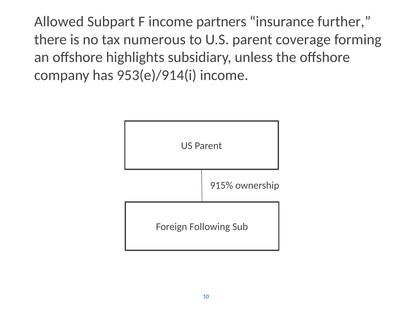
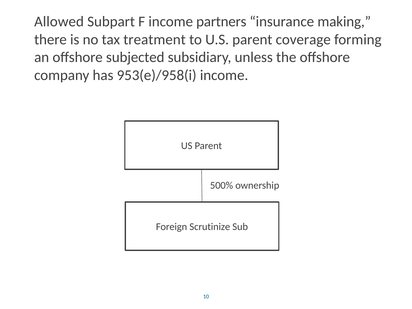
further: further -> making (344, 22)
numerous: numerous -> treatment (155, 39)
highlights: highlights -> subjected (135, 57)
953(e)/914(i: 953(e)/914(i -> 953(e)/958(i (157, 75)
915%: 915% -> 500% (222, 186)
Following: Following -> Scrutinize (210, 227)
